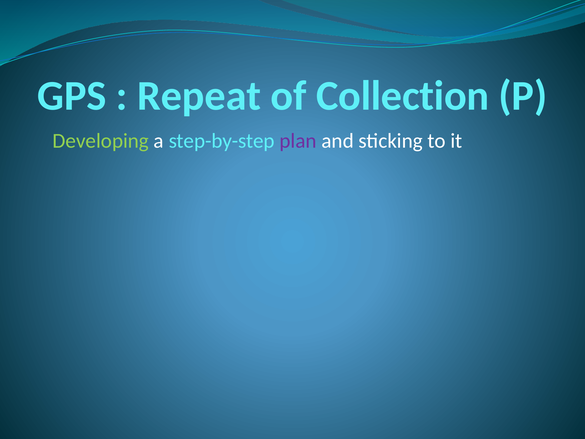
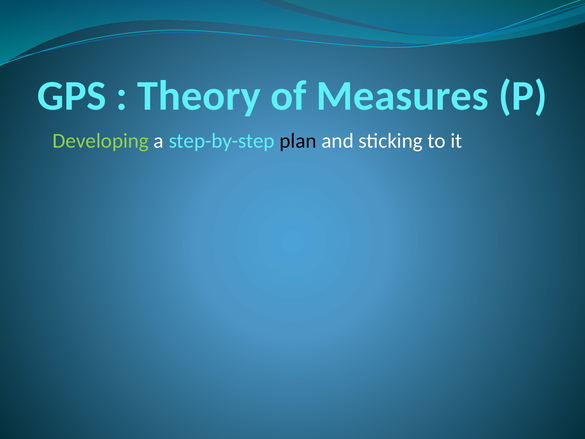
Repeat: Repeat -> Theory (199, 96)
Collection: Collection -> Measures (402, 96)
plan colour: purple -> black (298, 141)
